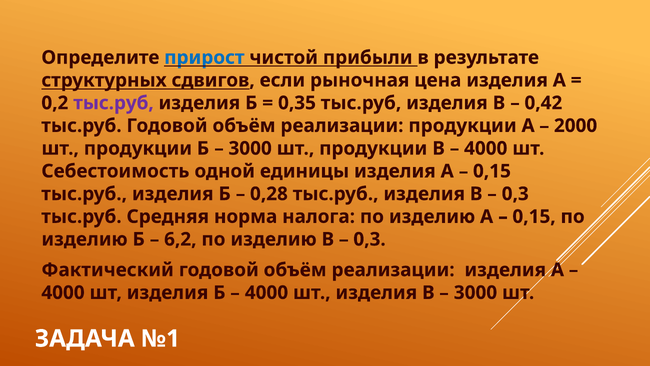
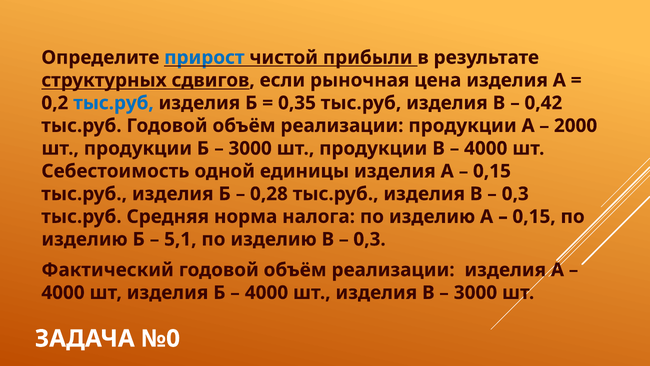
тыс.руб colour: purple -> blue (114, 103)
6,2: 6,2 -> 5,1 (180, 239)
№1: №1 -> №0 (161, 338)
